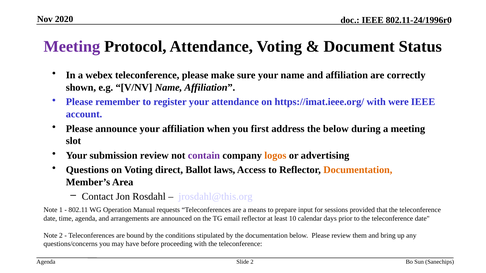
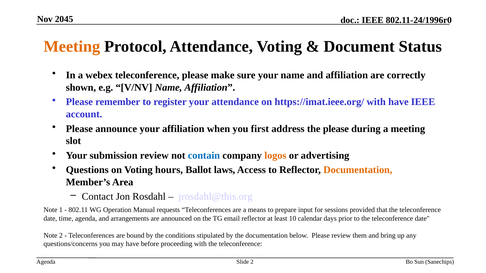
2020: 2020 -> 2045 (64, 19)
Meeting colour: purple -> orange (72, 47)
with were: were -> have (398, 102)
the below: below -> please (336, 129)
contain colour: purple -> blue (204, 156)
direct: direct -> hours (169, 170)
